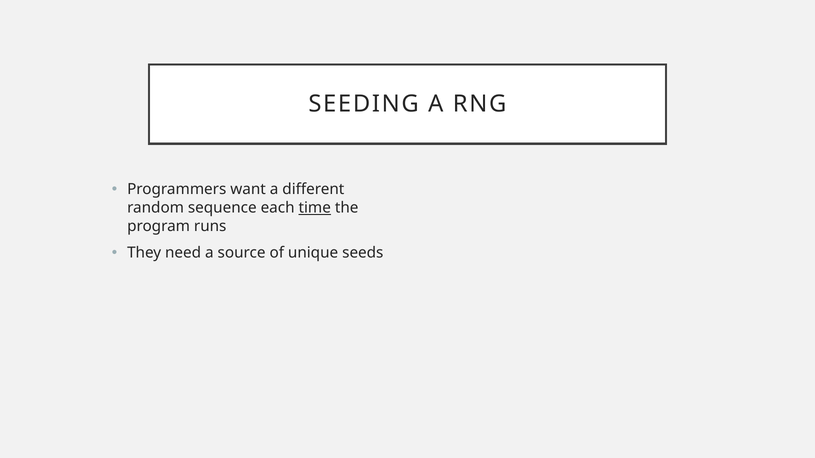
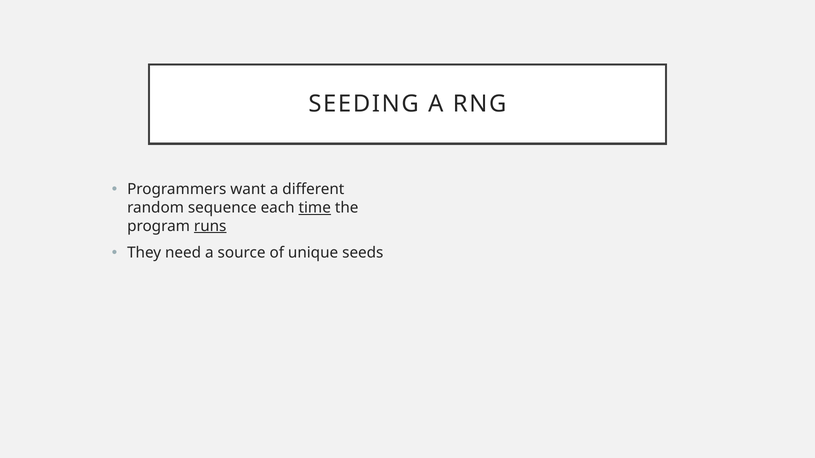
runs underline: none -> present (210, 226)
